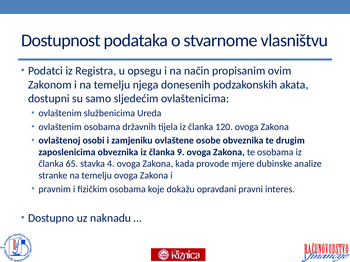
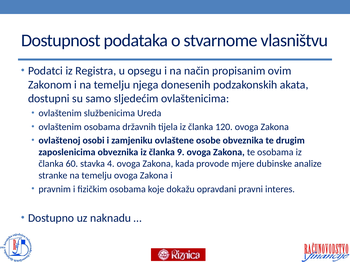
65: 65 -> 60 (72, 164)
